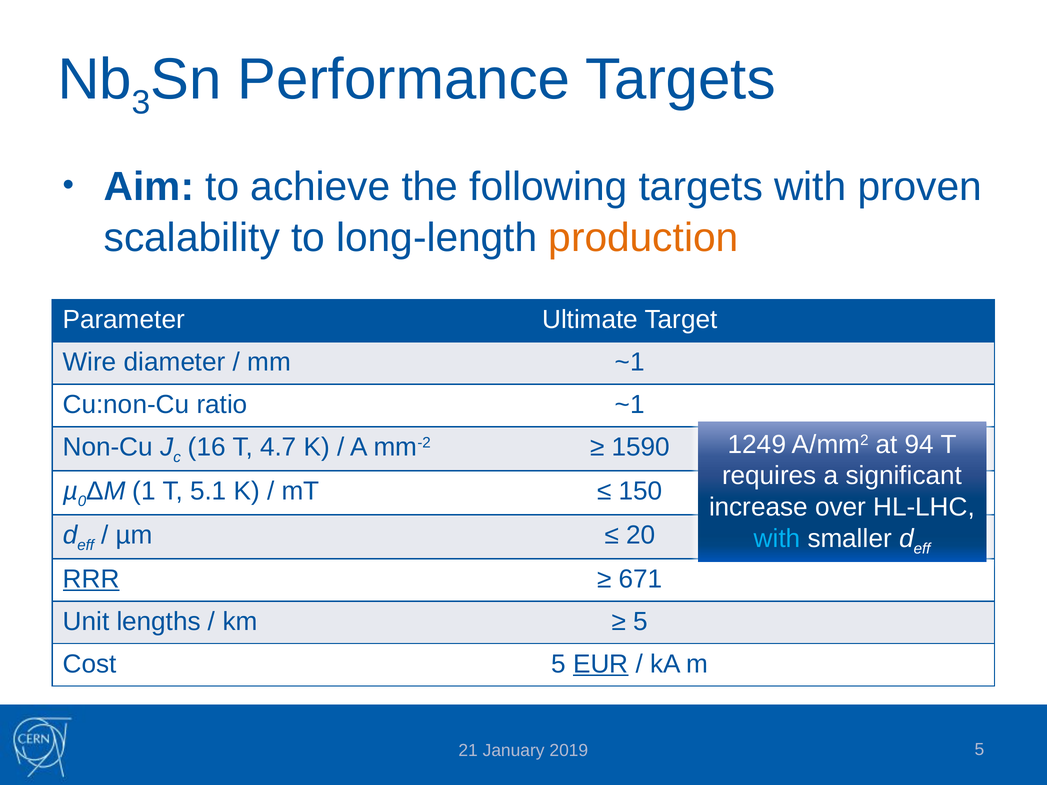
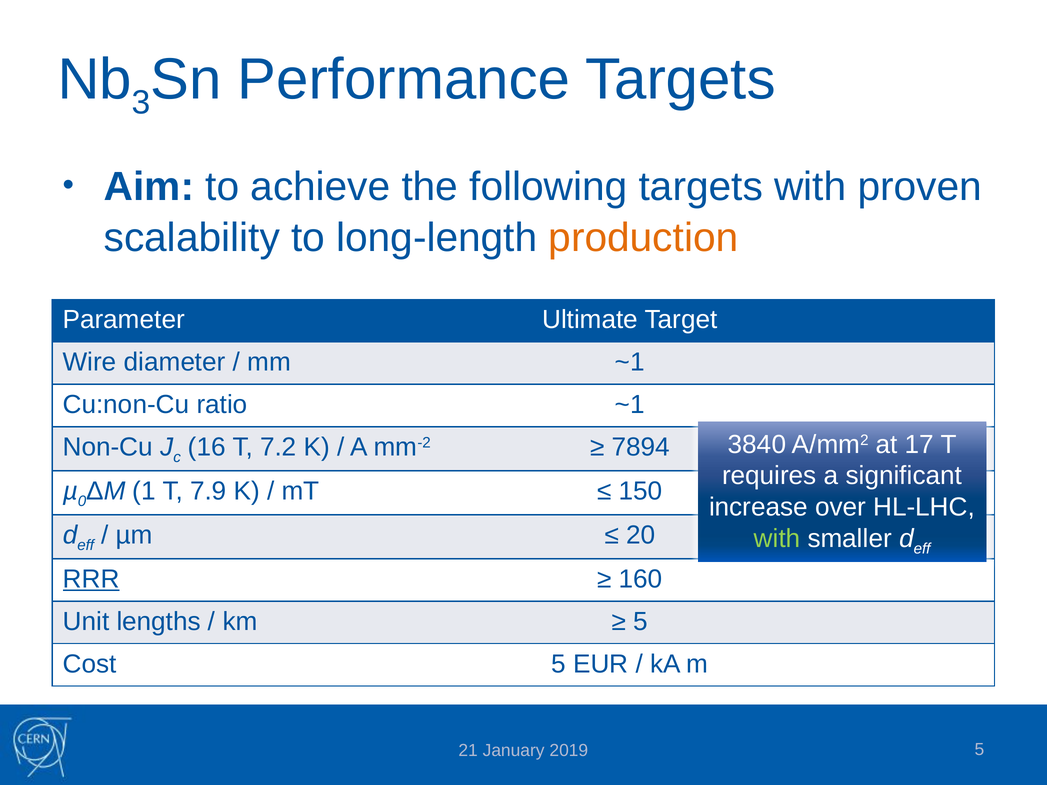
1249: 1249 -> 3840 (757, 445)
94: 94 -> 17 (919, 445)
4.7: 4.7 -> 7.2 (278, 447)
1590: 1590 -> 7894 (641, 447)
5.1: 5.1 -> 7.9 (208, 491)
with colour: light blue -> light green (777, 539)
671: 671 -> 160 (641, 579)
EUR underline: present -> none (601, 664)
